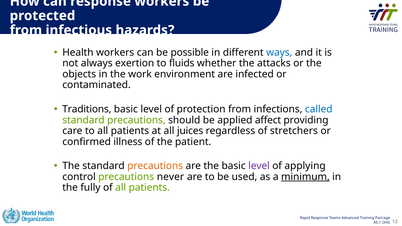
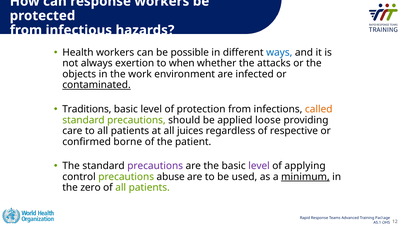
fluids: fluids -> when (182, 63)
contaminated underline: none -> present (97, 85)
called colour: blue -> orange (319, 109)
affect: affect -> loose (268, 120)
stretchers: stretchers -> respective (294, 131)
illness: illness -> borne (128, 142)
precautions colour: orange -> purple (155, 166)
never: never -> abuse (171, 177)
fully: fully -> zero (91, 188)
